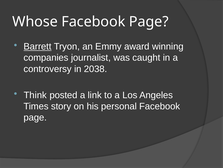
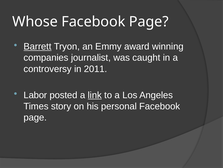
2038: 2038 -> 2011 (96, 69)
Think: Think -> Labor (35, 95)
link underline: none -> present (95, 95)
